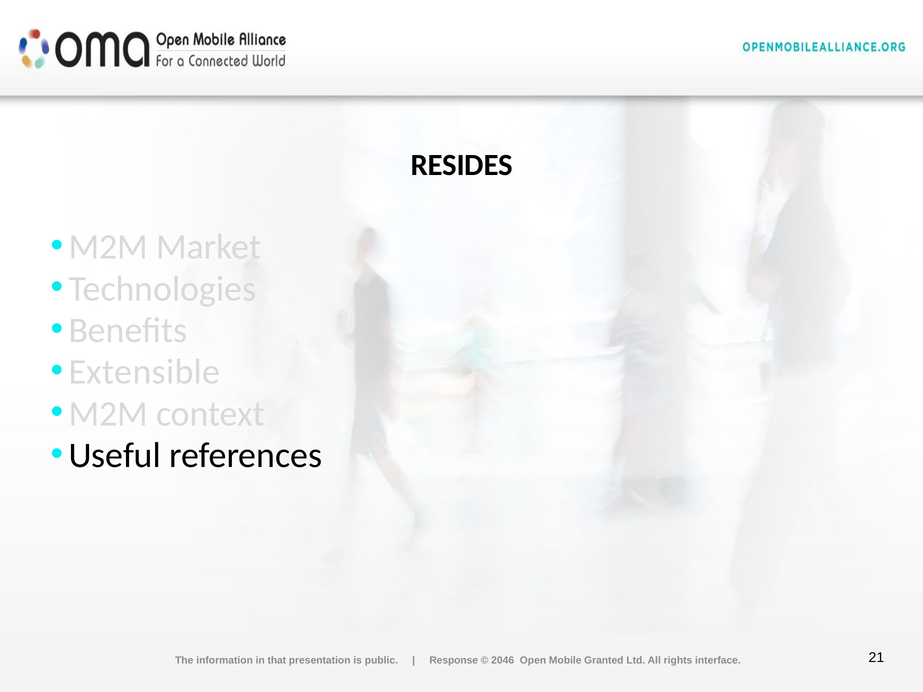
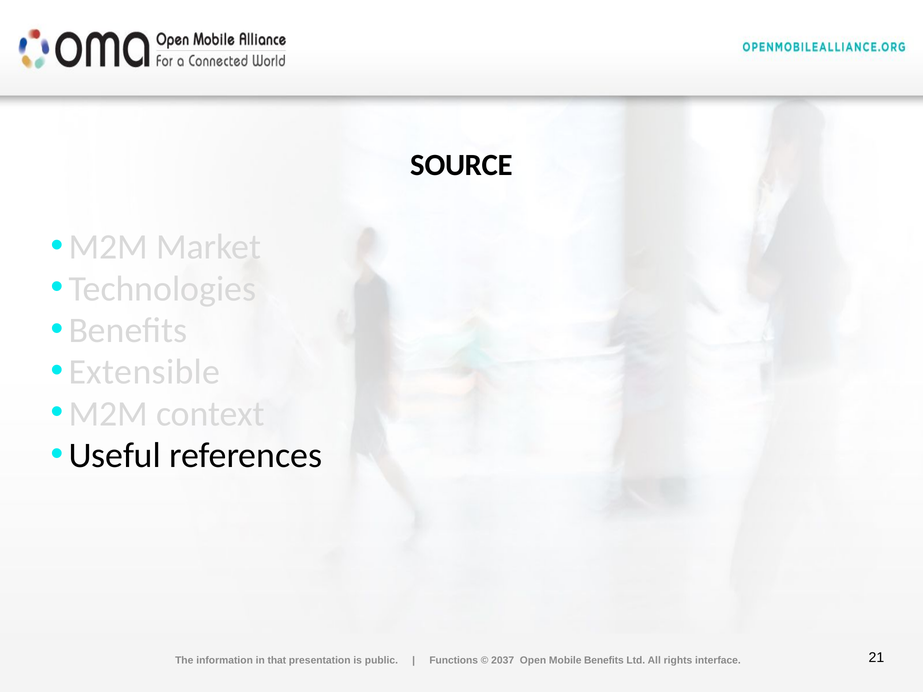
RESIDES: RESIDES -> SOURCE (462, 165)
Response: Response -> Functions (454, 661)
2046: 2046 -> 2037 (503, 661)
Mobile Granted: Granted -> Benefits (604, 661)
